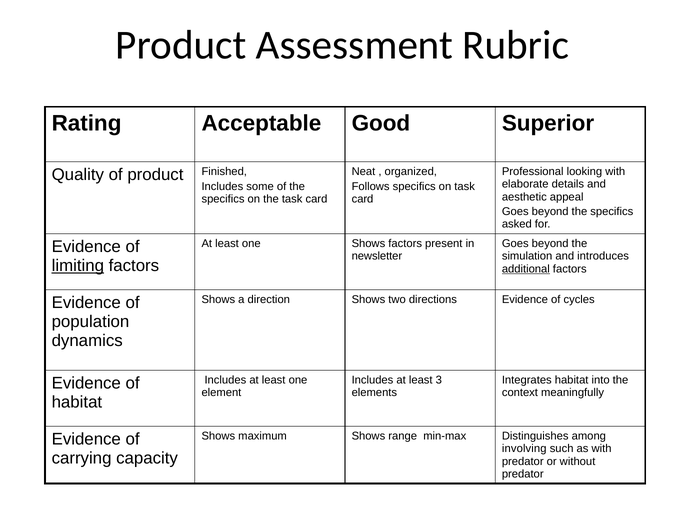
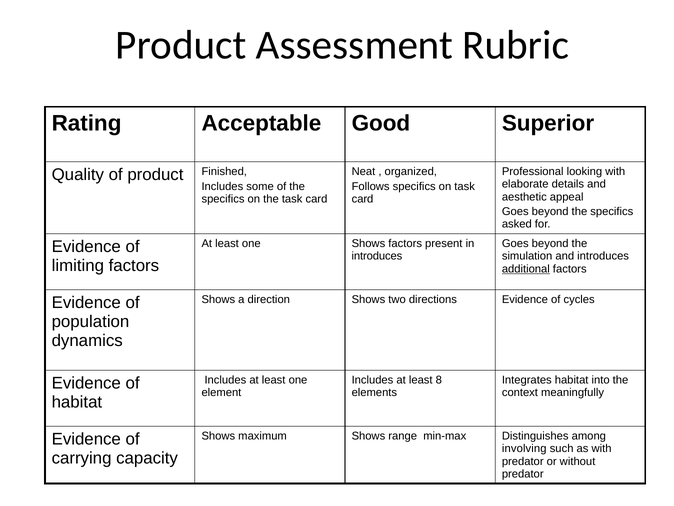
newsletter: newsletter -> introduces (377, 256)
limiting underline: present -> none (78, 265)
3: 3 -> 8 (439, 380)
